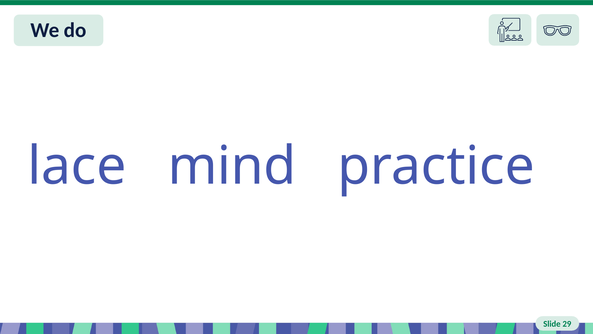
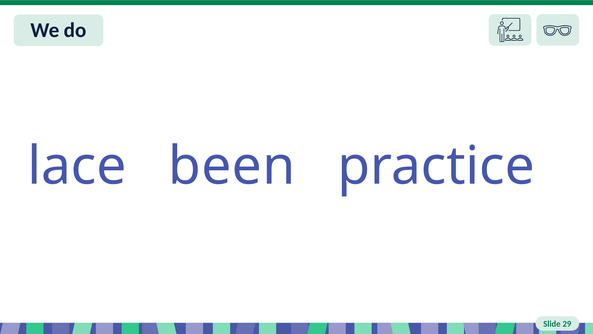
mind: mind -> been (232, 166)
